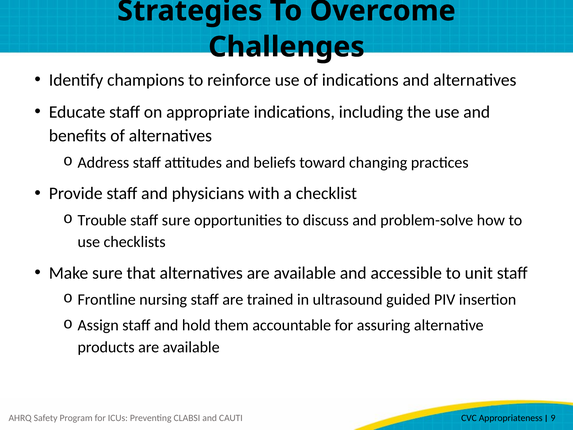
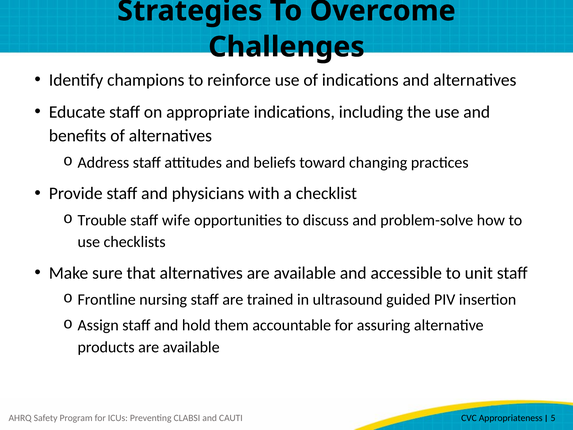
staff sure: sure -> wife (176, 220)
9: 9 -> 5 (553, 418)
